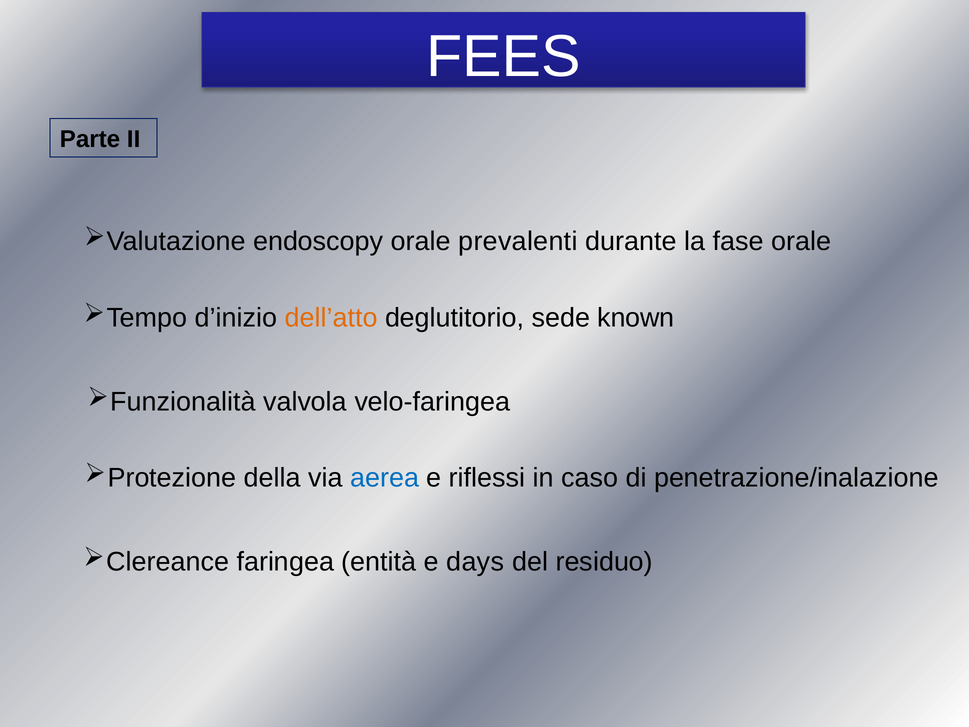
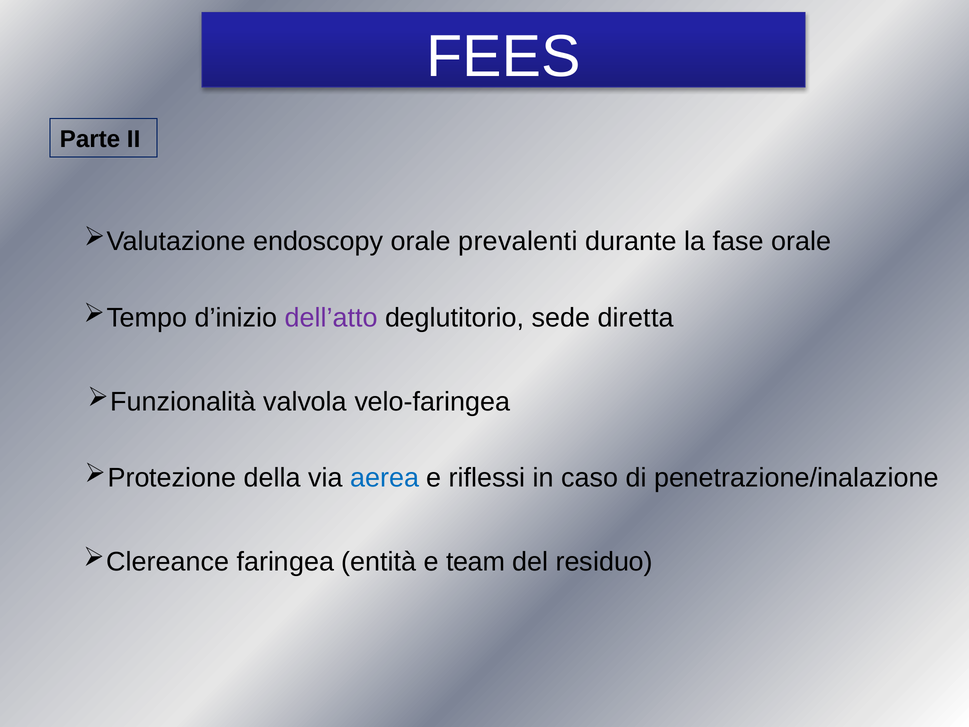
dell’atto colour: orange -> purple (331, 318)
known: known -> diretta (636, 318)
days: days -> team (476, 562)
